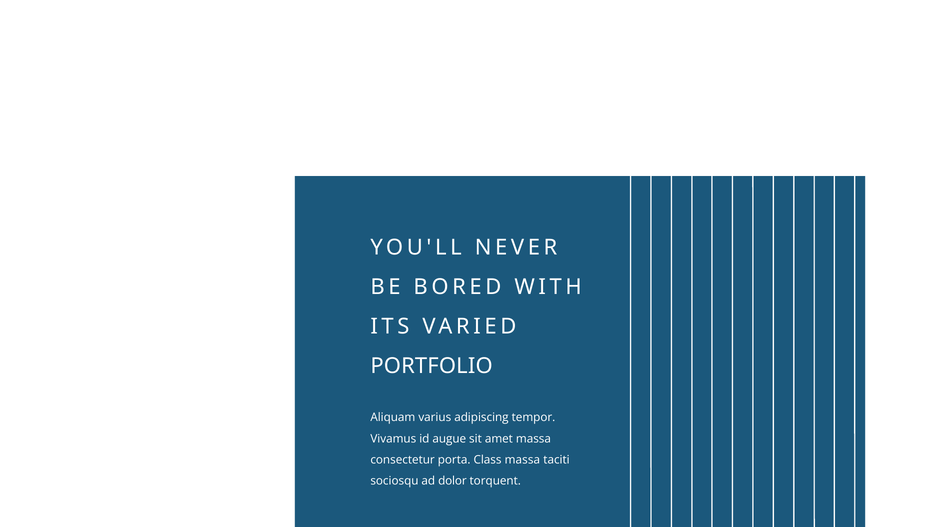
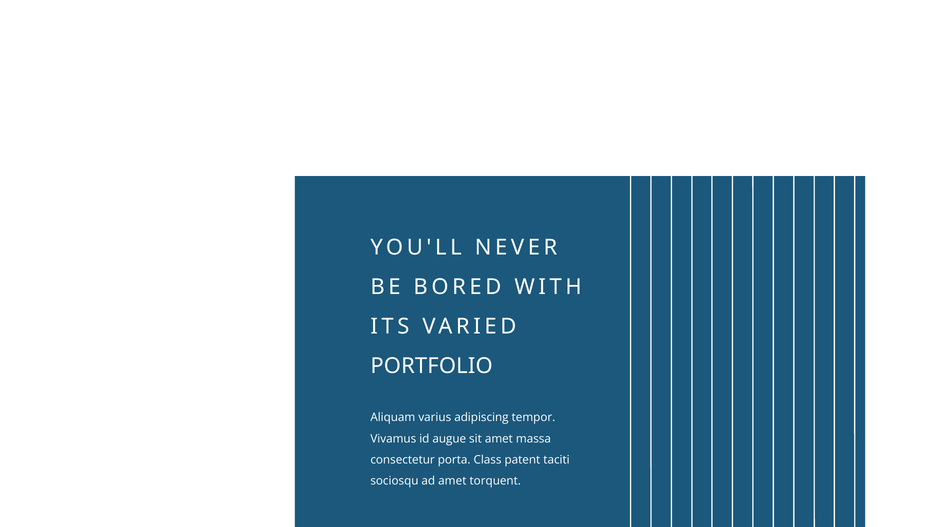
Class massa: massa -> patent (522, 460)
ad dolor: dolor -> amet (452, 481)
